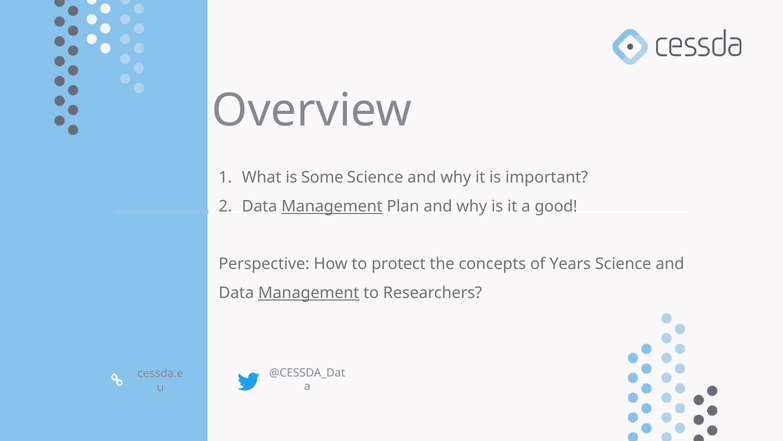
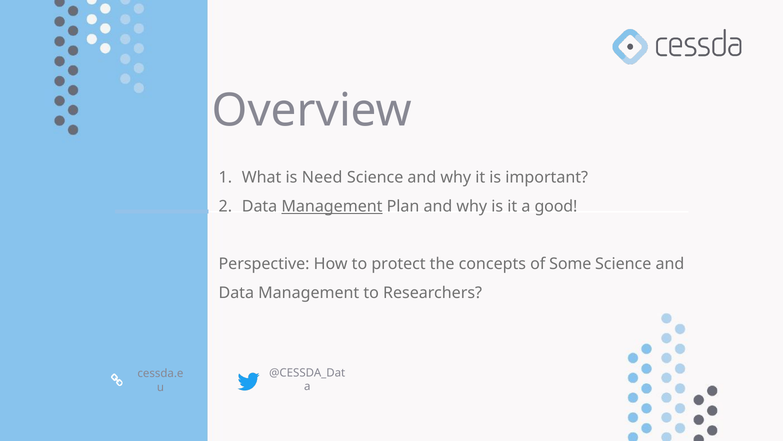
Some: Some -> Need (322, 177)
Years: Years -> Some (570, 264)
Management underline: present -> none (309, 293)
